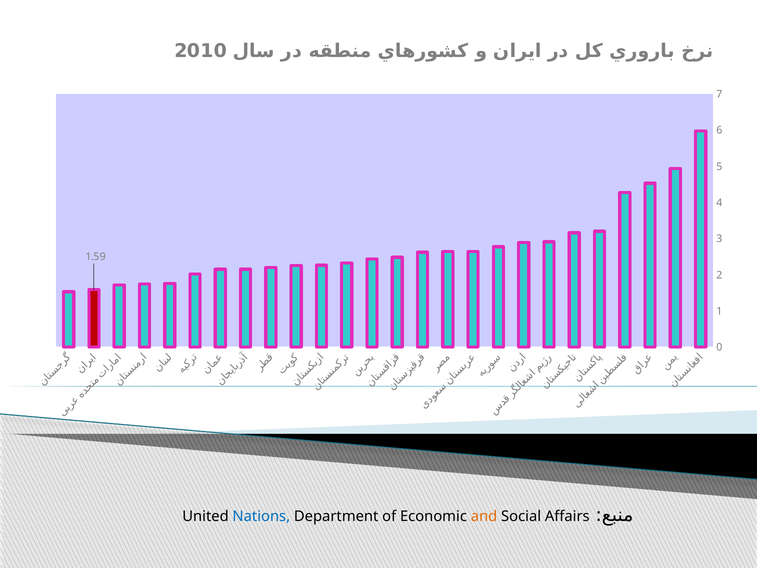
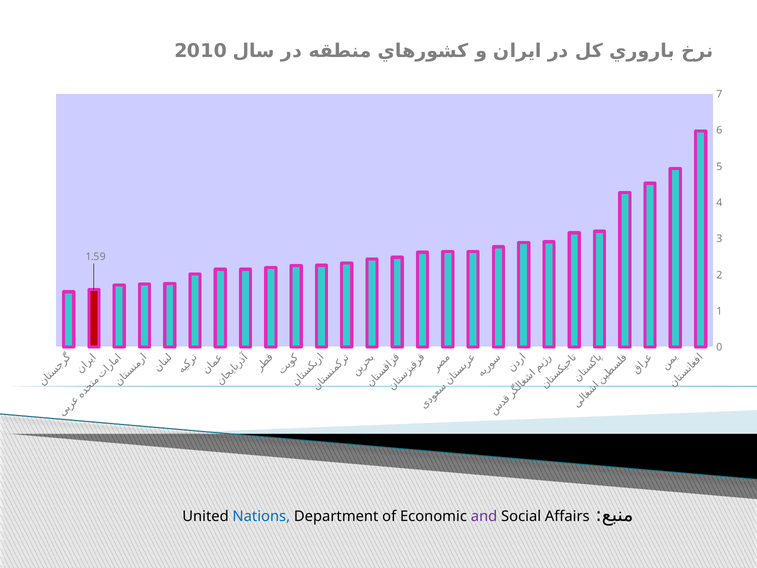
and colour: orange -> purple (484, 516)
